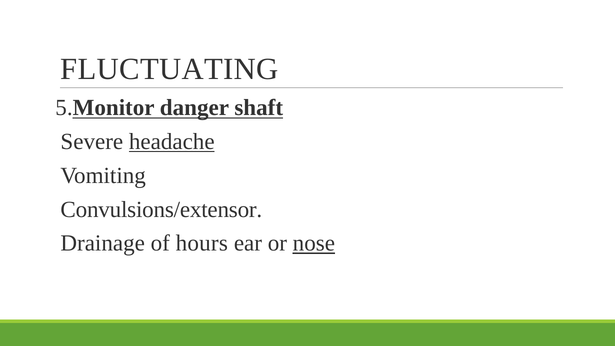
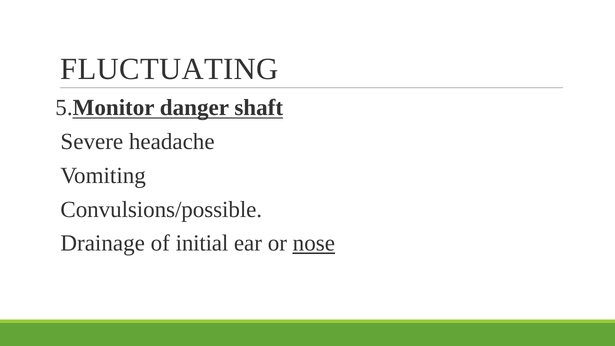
headache underline: present -> none (172, 142)
Convulsions/extensor: Convulsions/extensor -> Convulsions/possible (161, 209)
hours: hours -> initial (202, 243)
